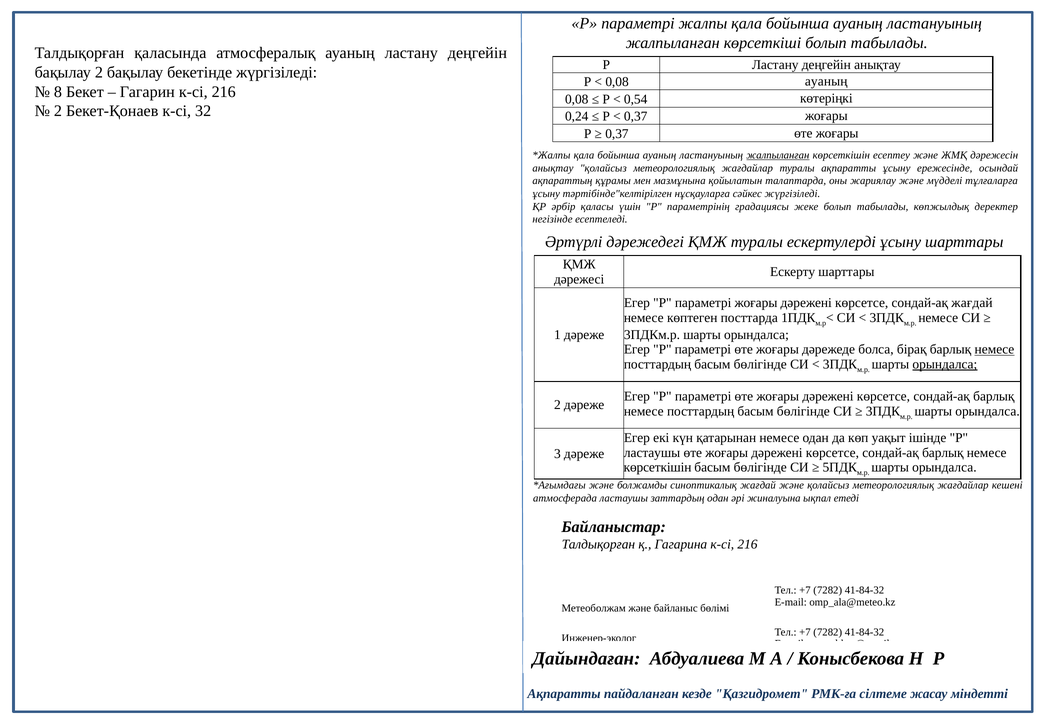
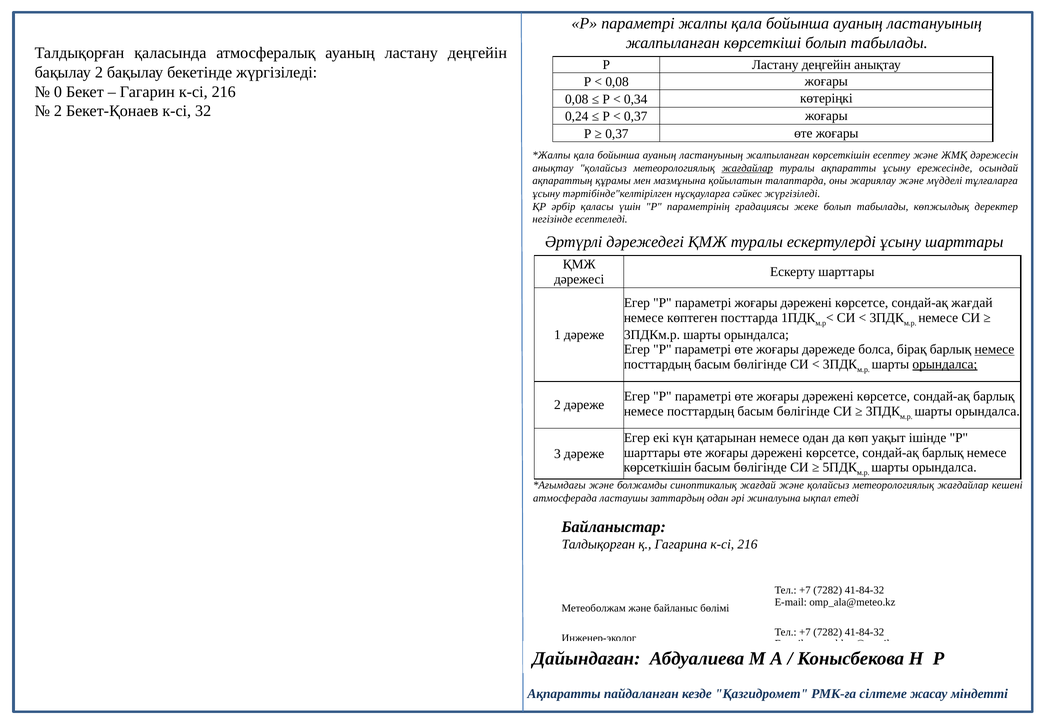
0,08 ауаның: ауаның -> жоғары (826, 81)
8: 8 -> 0 (58, 92)
0,54: 0,54 -> 0,34 (636, 99)
жалпыланған underline: present -> none (778, 155)
жағдайлар underline: none -> present (747, 168)
ластаушы: ластаушы -> шарттары (652, 453)
